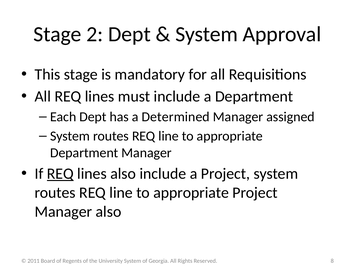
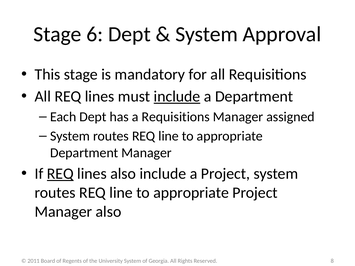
2: 2 -> 6 (95, 34)
include underline: none -> present (177, 97)
a Determined: Determined -> Requisitions (176, 117)
